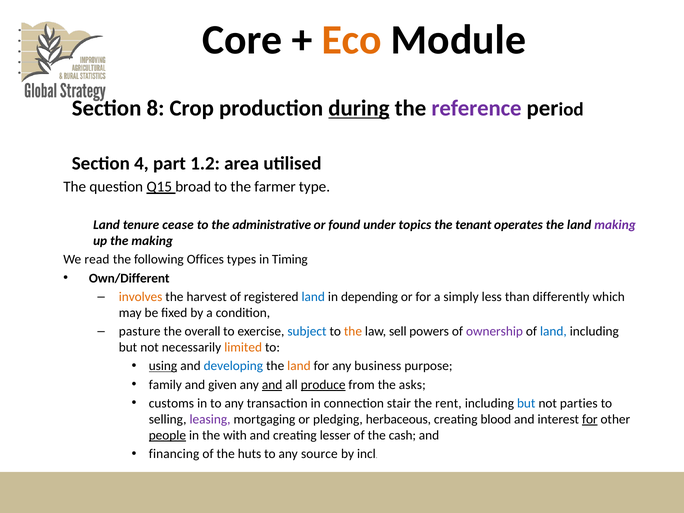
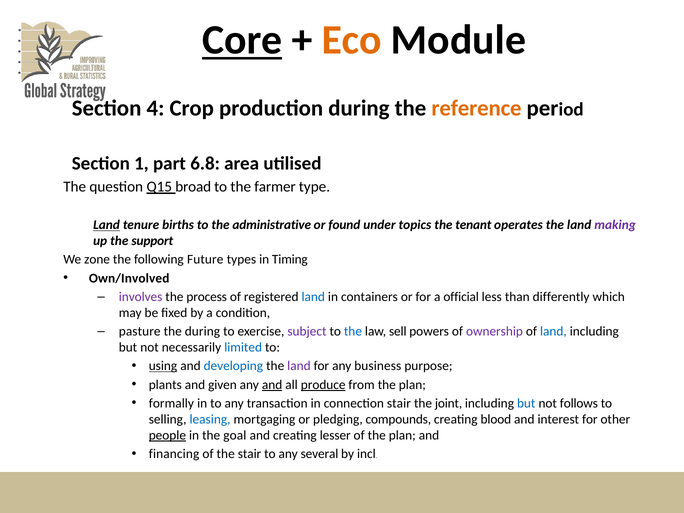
Core underline: none -> present (242, 40)
8: 8 -> 4 (155, 108)
during underline: present -> none (359, 108)
reference colour: purple -> orange (477, 108)
4: 4 -> 1 (141, 163)
1.2: 1.2 -> 6.8 (205, 163)
Land underline: none -> present (106, 225)
cease: cease -> births (178, 225)
the making: making -> support (152, 241)
read: read -> zone (97, 260)
Offices: Offices -> Future (205, 260)
Own/Different: Own/Different -> Own/Involved (129, 278)
involves colour: orange -> purple (141, 297)
harvest: harvest -> process (207, 297)
depending: depending -> containers (369, 297)
simply: simply -> official (461, 297)
the overall: overall -> during (202, 331)
subject colour: blue -> purple (307, 331)
the colour: orange -> blue (353, 331)
limited colour: orange -> blue (243, 347)
land colour: orange -> purple (299, 366)
family: family -> plants (165, 385)
from the asks: asks -> plan (412, 385)
customs: customs -> formally (171, 403)
rent: rent -> joint (449, 403)
parties: parties -> follows (579, 403)
leasing colour: purple -> blue (210, 419)
herbaceous: herbaceous -> compounds (398, 419)
for underline: present -> none (590, 419)
with: with -> goal (235, 435)
of the cash: cash -> plan (402, 435)
the huts: huts -> stair (250, 454)
source: source -> several (320, 454)
